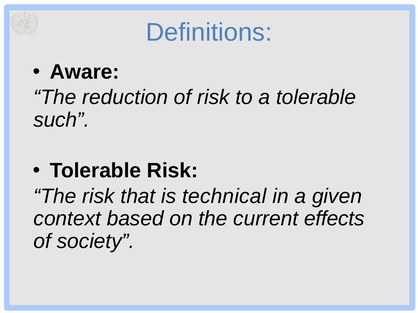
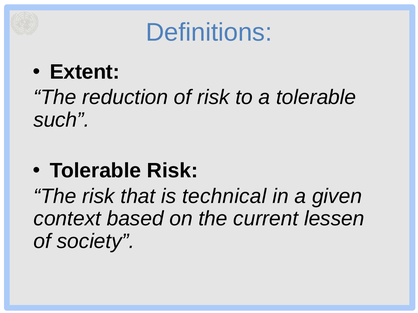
Aware: Aware -> Extent (85, 72)
effects: effects -> lessen (334, 219)
